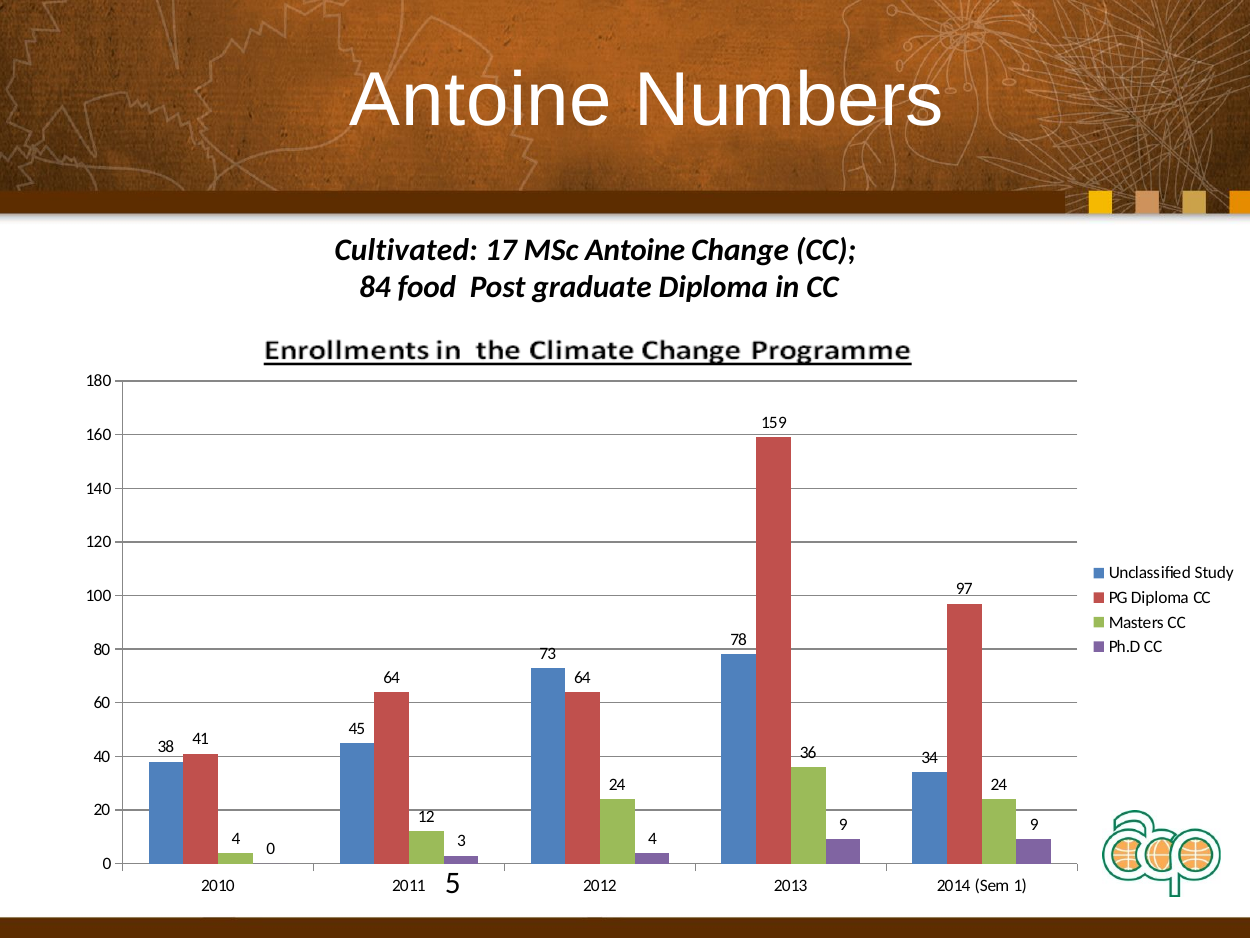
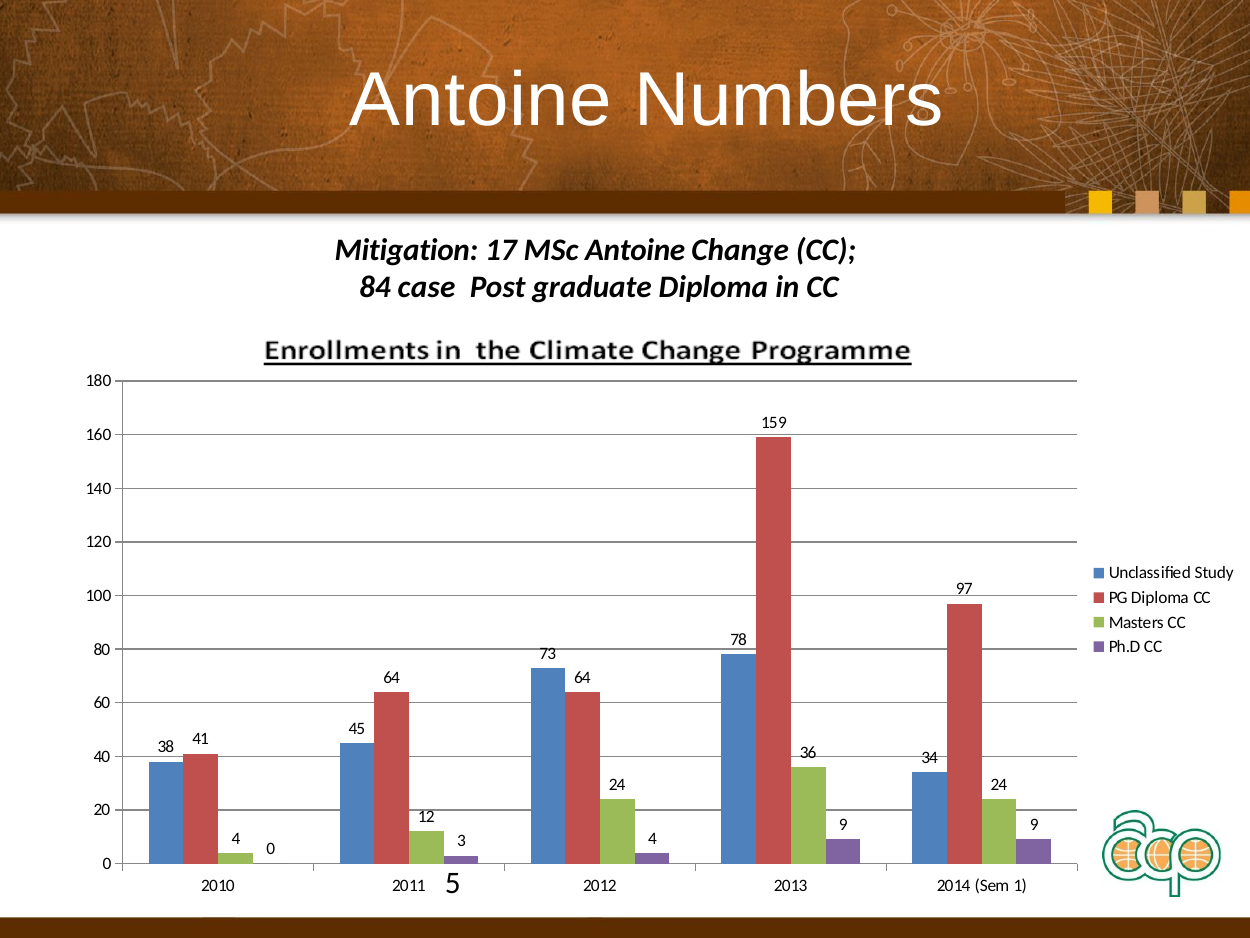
Cultivated: Cultivated -> Mitigation (406, 250)
food: food -> case (427, 287)
